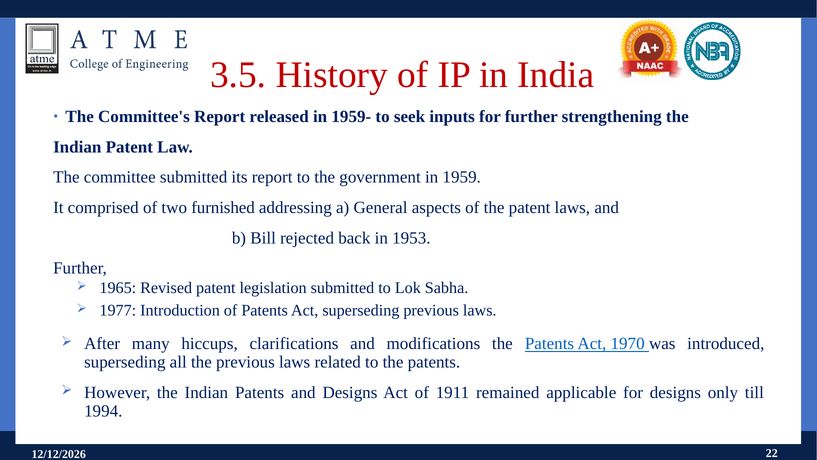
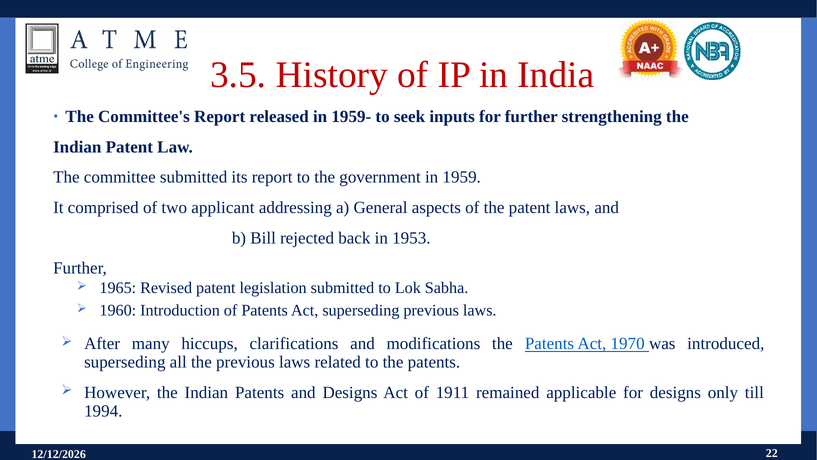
furnished: furnished -> applicant (223, 207)
1977: 1977 -> 1960 (118, 310)
